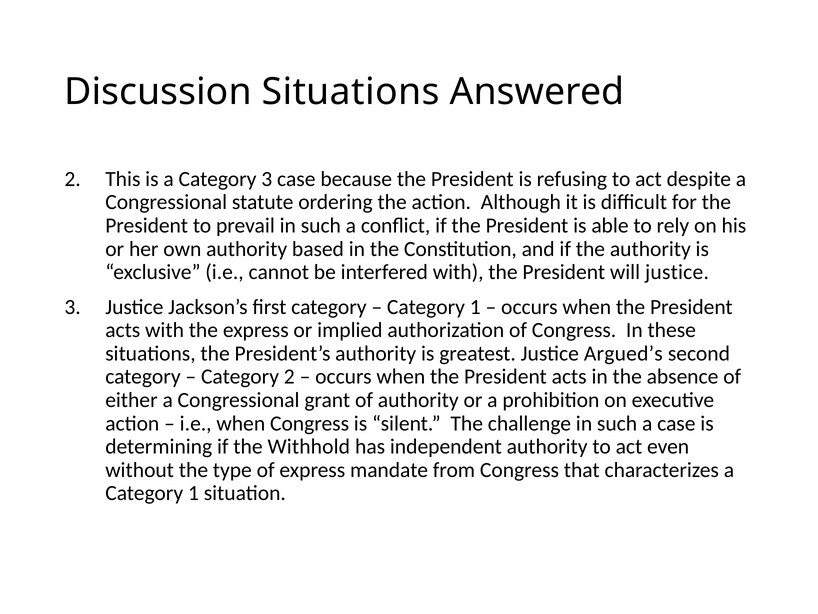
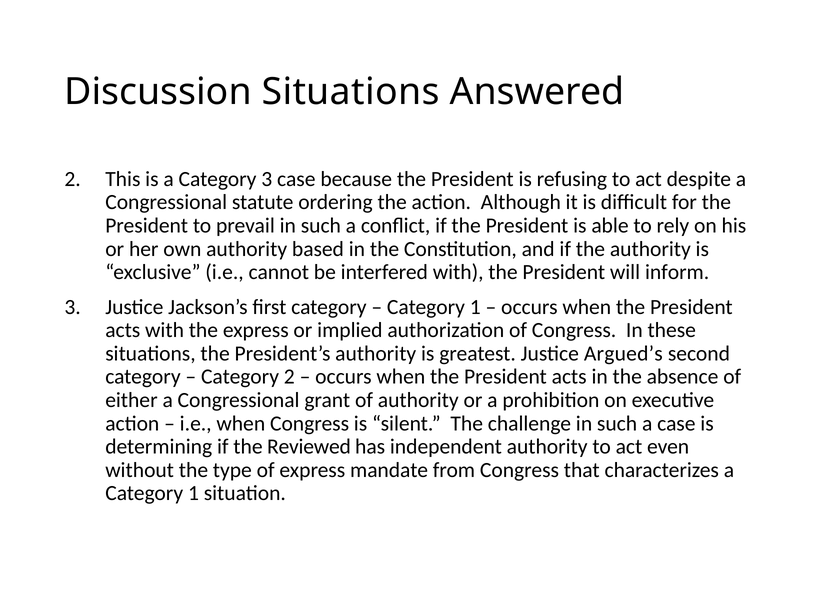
will justice: justice -> inform (677, 272)
Withhold: Withhold -> Reviewed (309, 446)
